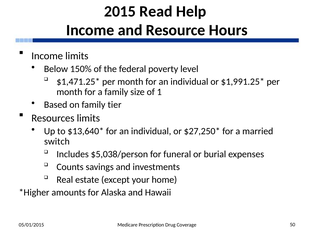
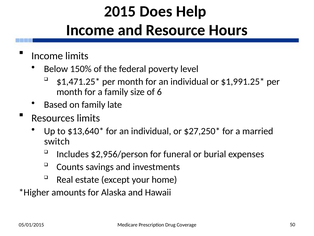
Read: Read -> Does (156, 11)
1: 1 -> 6 (159, 92)
tier: tier -> late (115, 105)
$5,038/person: $5,038/person -> $2,956/person (119, 154)
